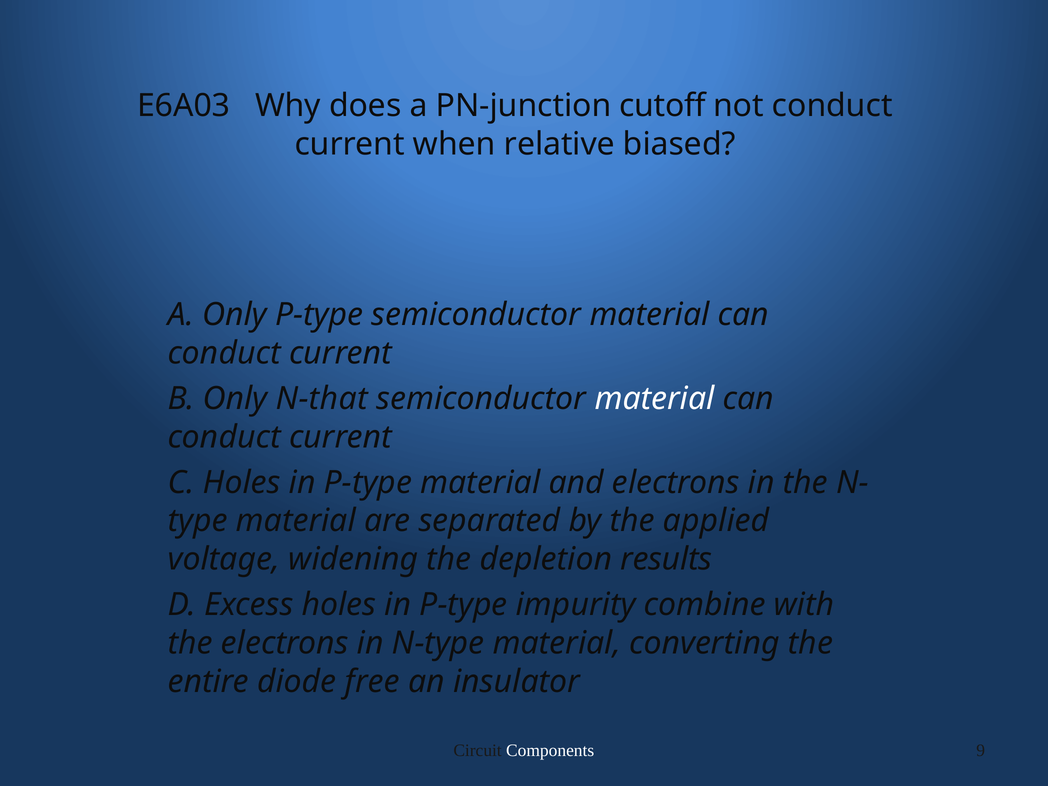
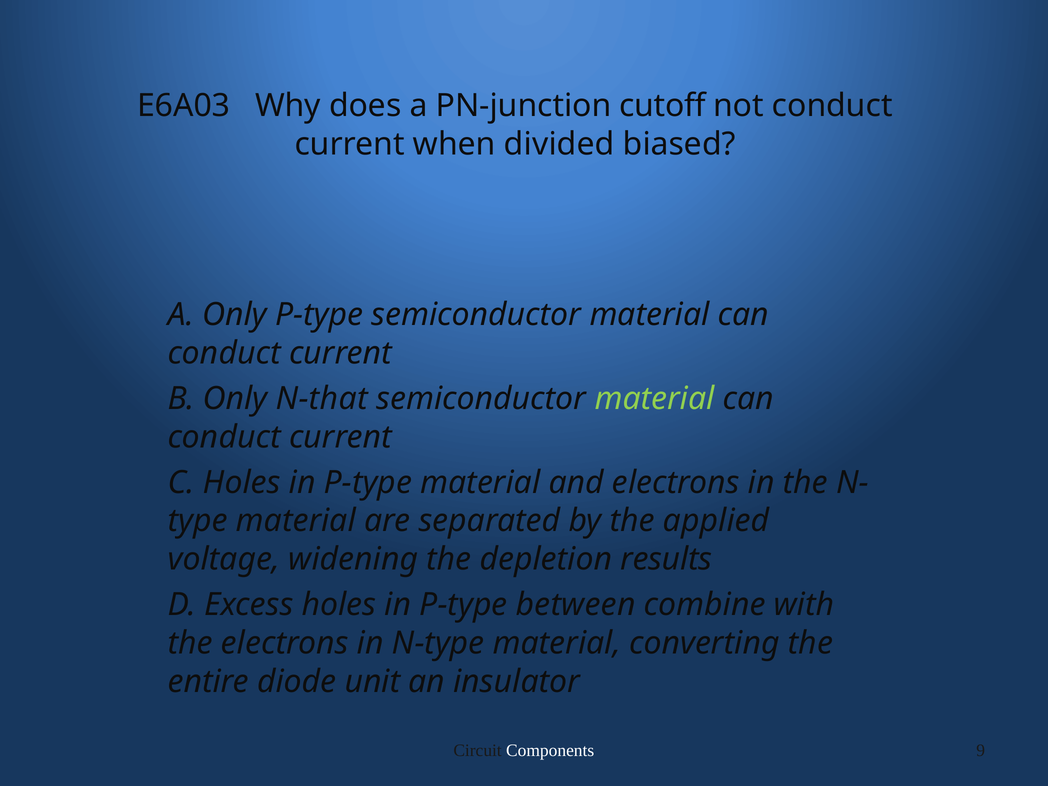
relative: relative -> divided (559, 144)
material colour: white -> light green (655, 399)
impurity: impurity -> between (576, 605)
free: free -> unit (372, 682)
